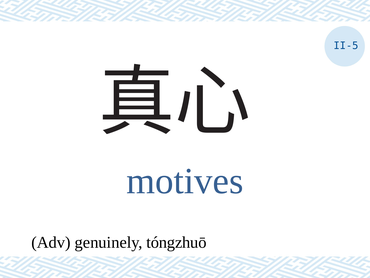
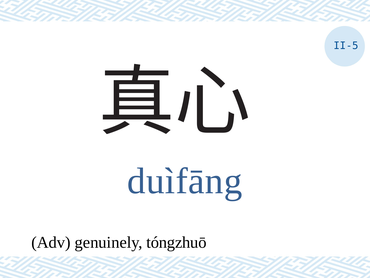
motives: motives -> duìfāng (185, 181)
